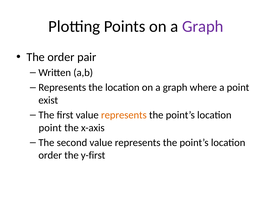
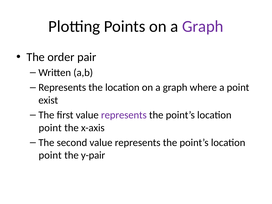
represents colour: orange -> purple (124, 115)
order: order -> point (50, 155)
y-first: y-first -> y-pair (93, 155)
